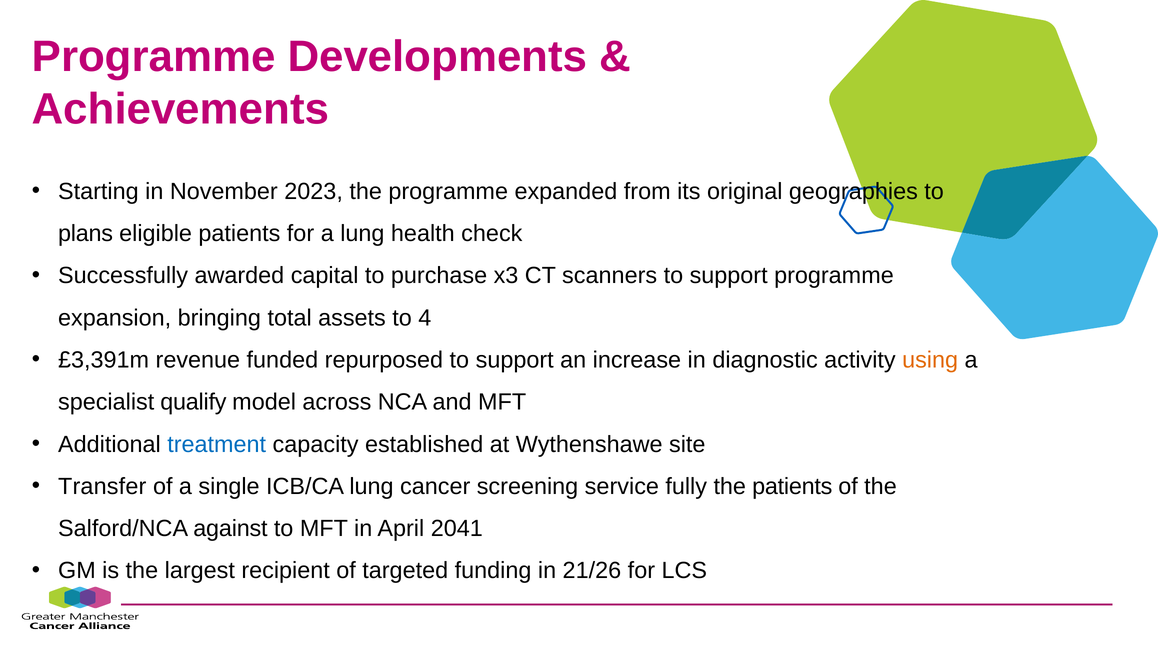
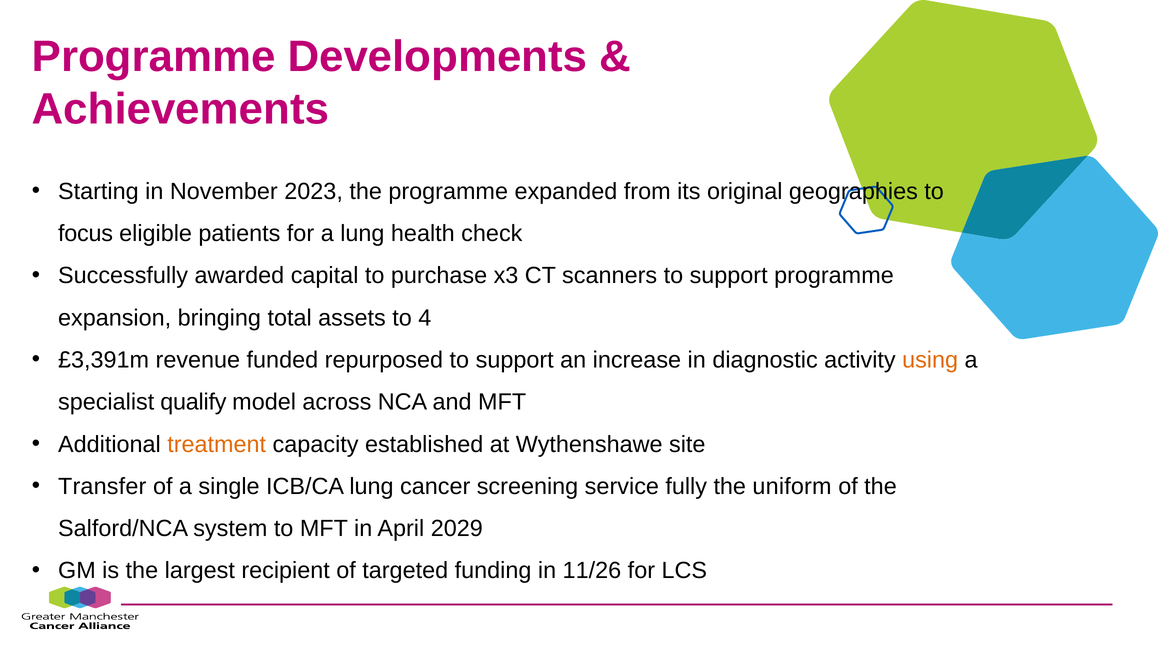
plans: plans -> focus (86, 233)
treatment colour: blue -> orange (217, 444)
the patients: patients -> uniform (792, 486)
against: against -> system (230, 528)
2041: 2041 -> 2029 (457, 528)
21/26: 21/26 -> 11/26 (592, 570)
